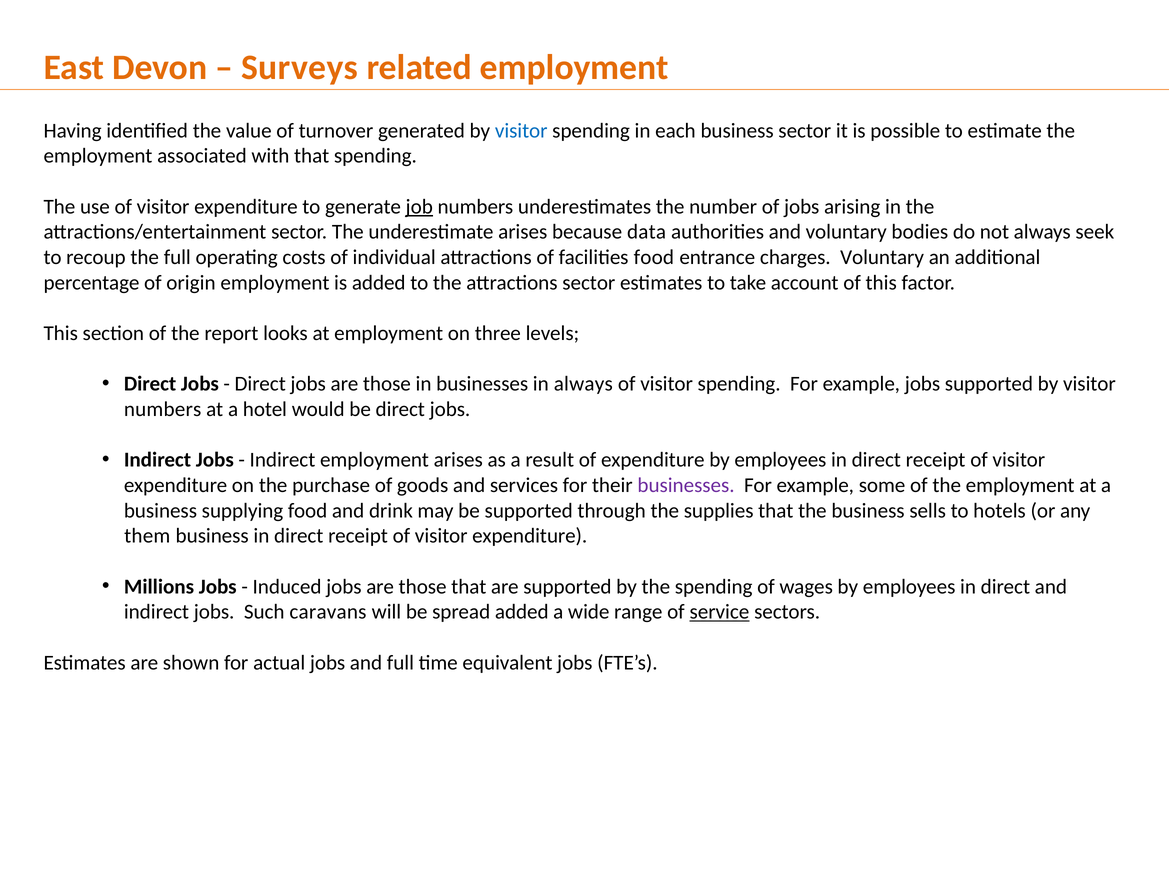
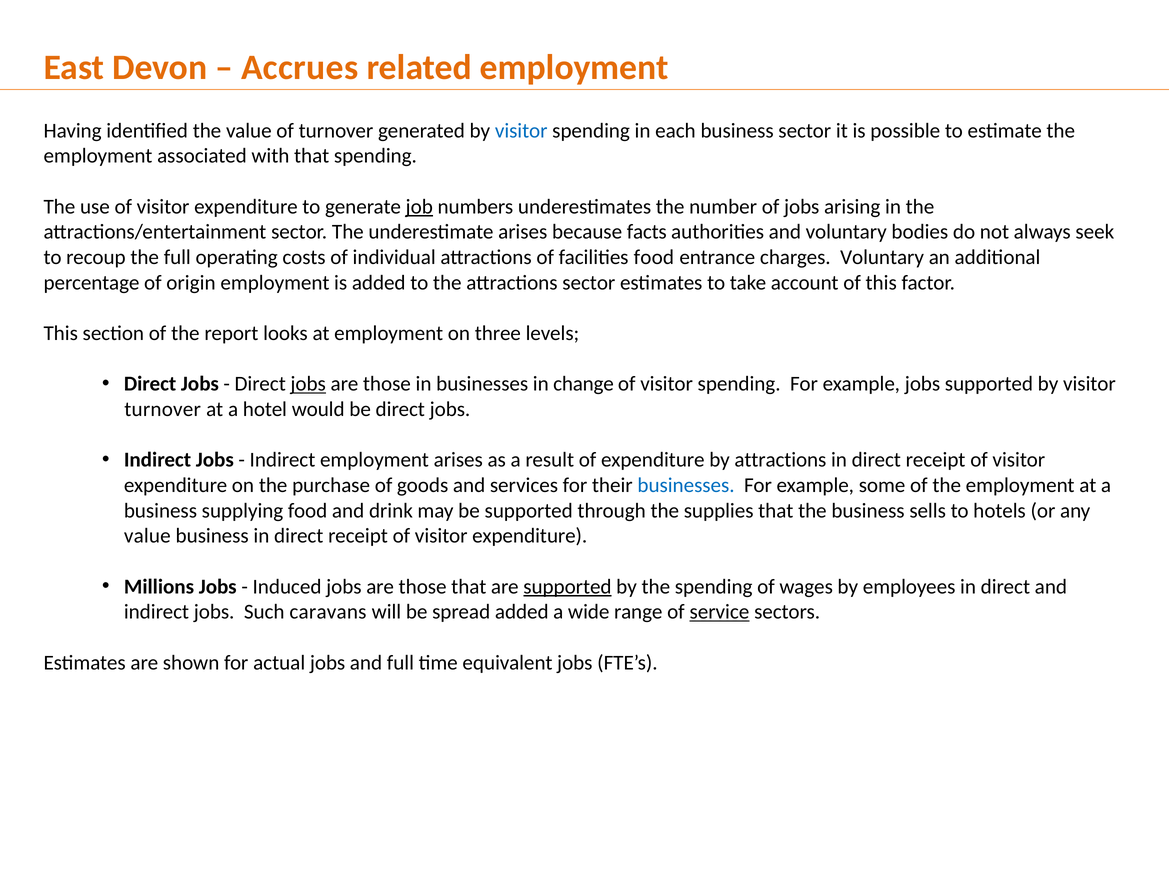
Surveys: Surveys -> Accrues (300, 67)
data: data -> facts (647, 232)
jobs underline: none -> present (308, 384)
in always: always -> change (583, 384)
numbers: numbers -> turnover (163, 410)
expenditure by employees: employees -> attractions (780, 460)
businesses colour: purple -> blue (686, 486)
them: them -> value (147, 536)
supported underline: none -> present (567, 587)
